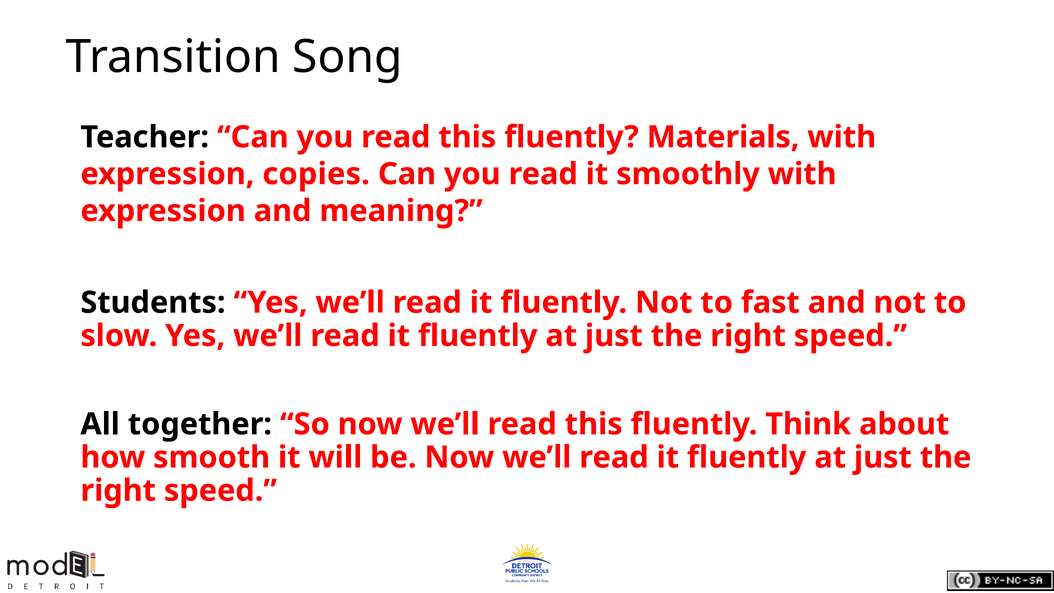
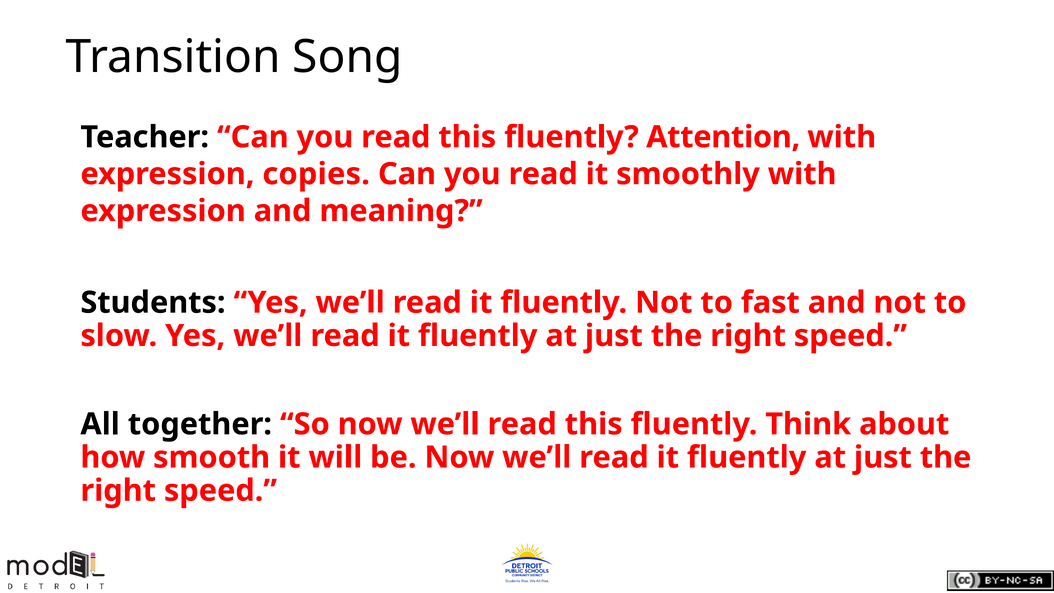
Materials: Materials -> Attention (723, 137)
